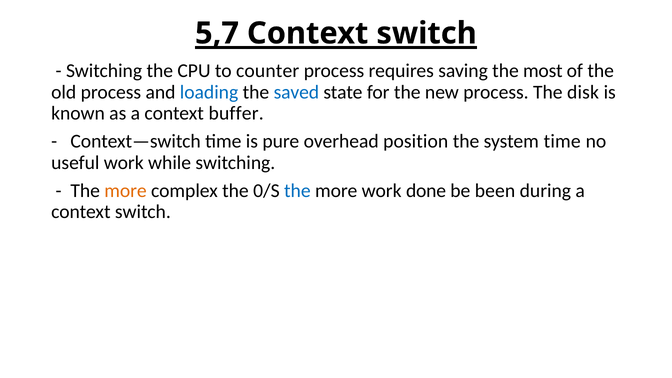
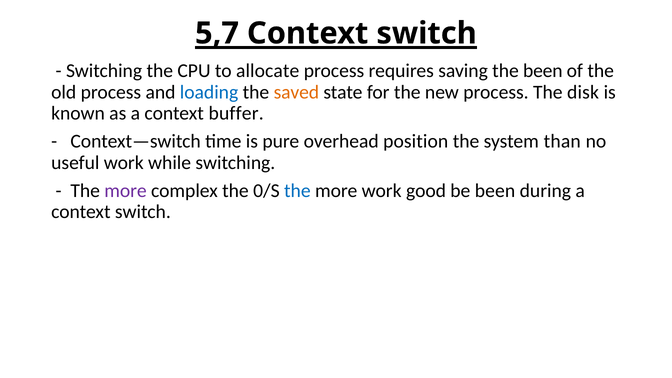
counter: counter -> allocate (268, 71)
the most: most -> been (543, 71)
saved colour: blue -> orange (296, 92)
system time: time -> than (562, 141)
more colour: orange -> purple (126, 191)
done: done -> good (426, 191)
